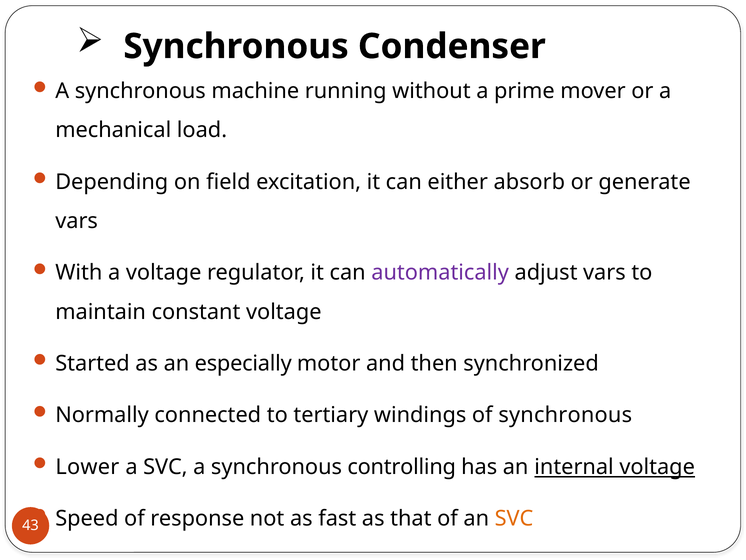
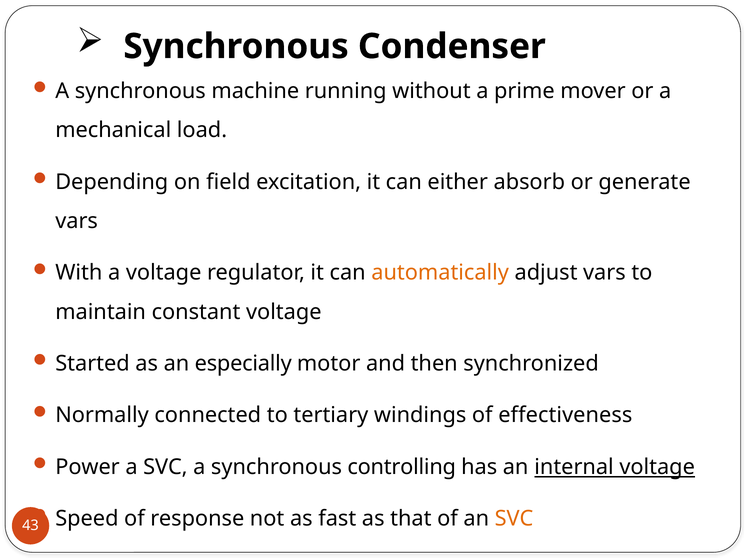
automatically colour: purple -> orange (440, 272)
of synchronous: synchronous -> effectiveness (565, 415)
Lower: Lower -> Power (88, 466)
